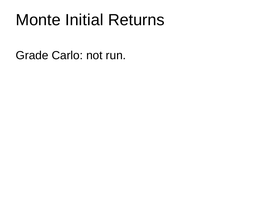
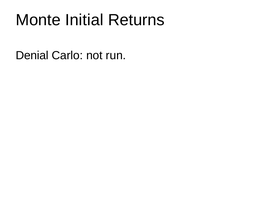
Grade: Grade -> Denial (32, 55)
